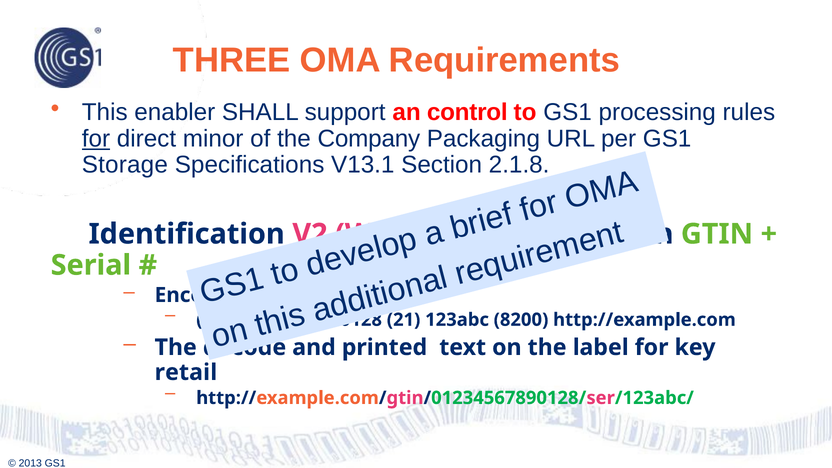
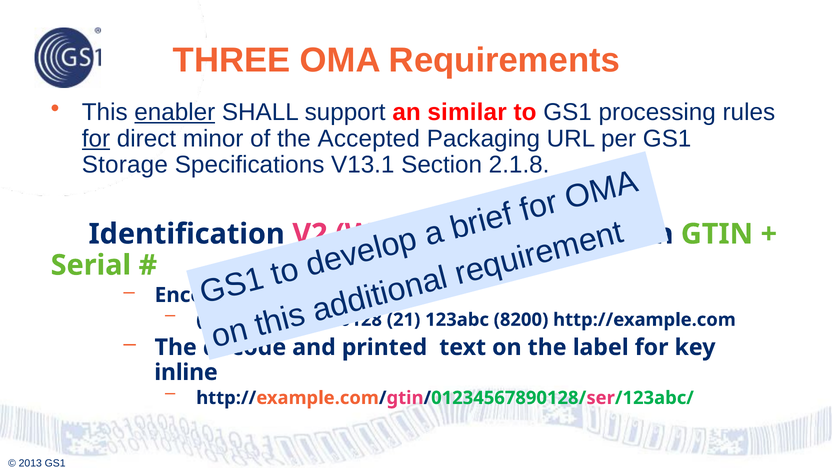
enabler underline: none -> present (175, 112)
control: control -> similar (467, 112)
Company: Company -> Accepted (369, 139)
retail: retail -> inline (186, 372)
